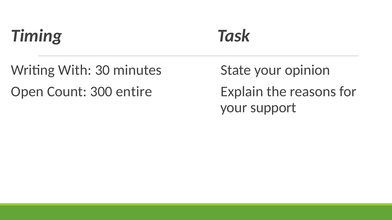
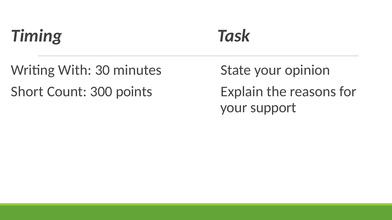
Open: Open -> Short (27, 92)
entire: entire -> points (134, 92)
